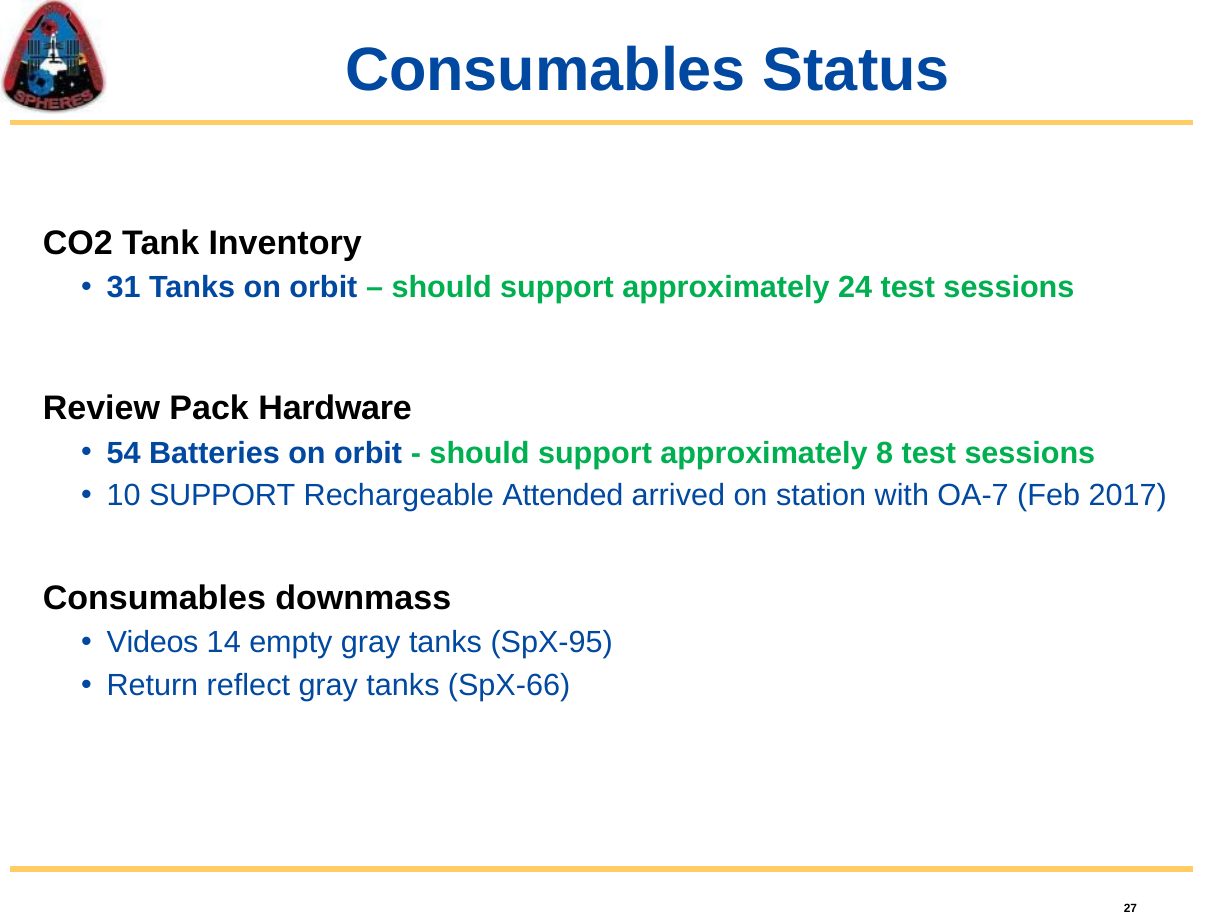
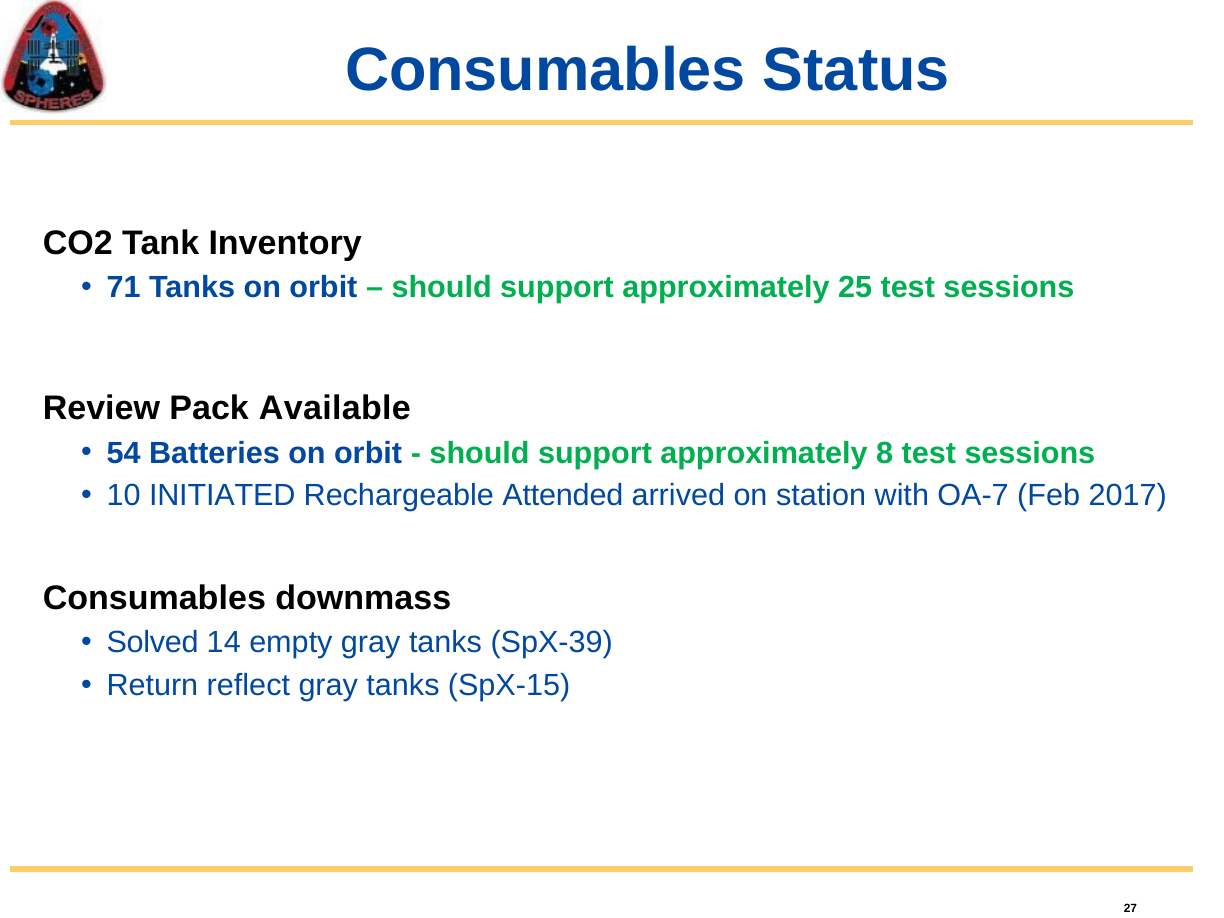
31: 31 -> 71 (124, 288)
24: 24 -> 25 (855, 288)
Hardware: Hardware -> Available (335, 408)
10 SUPPORT: SUPPORT -> INITIATED (222, 496)
Videos: Videos -> Solved (153, 643)
SpX-95: SpX-95 -> SpX-39 (552, 643)
SpX-66: SpX-66 -> SpX-15 (509, 686)
